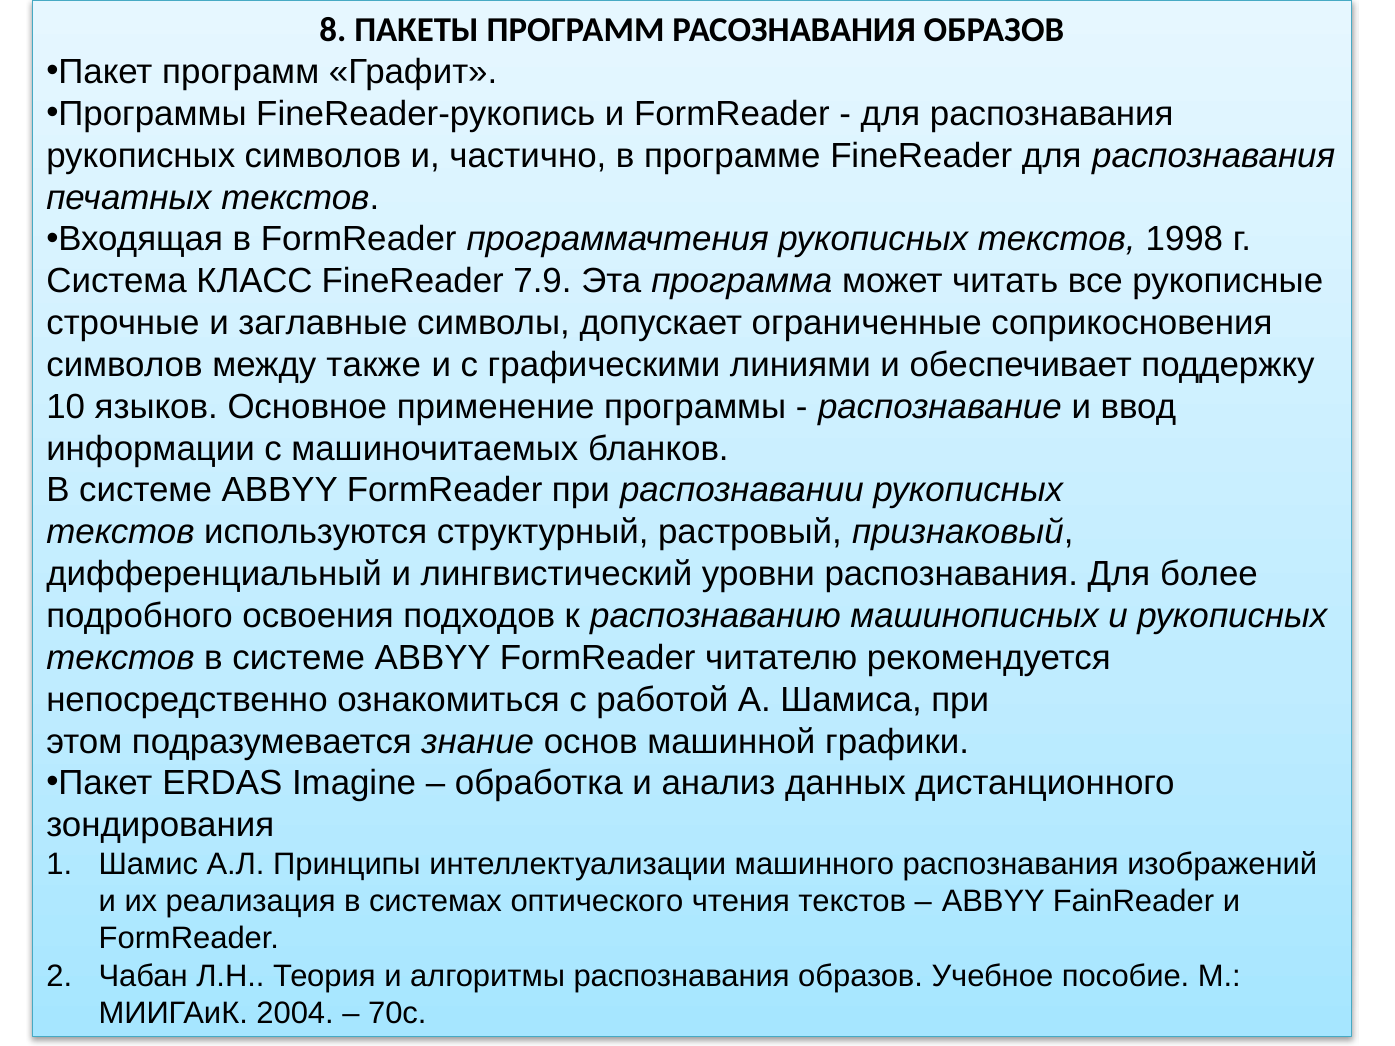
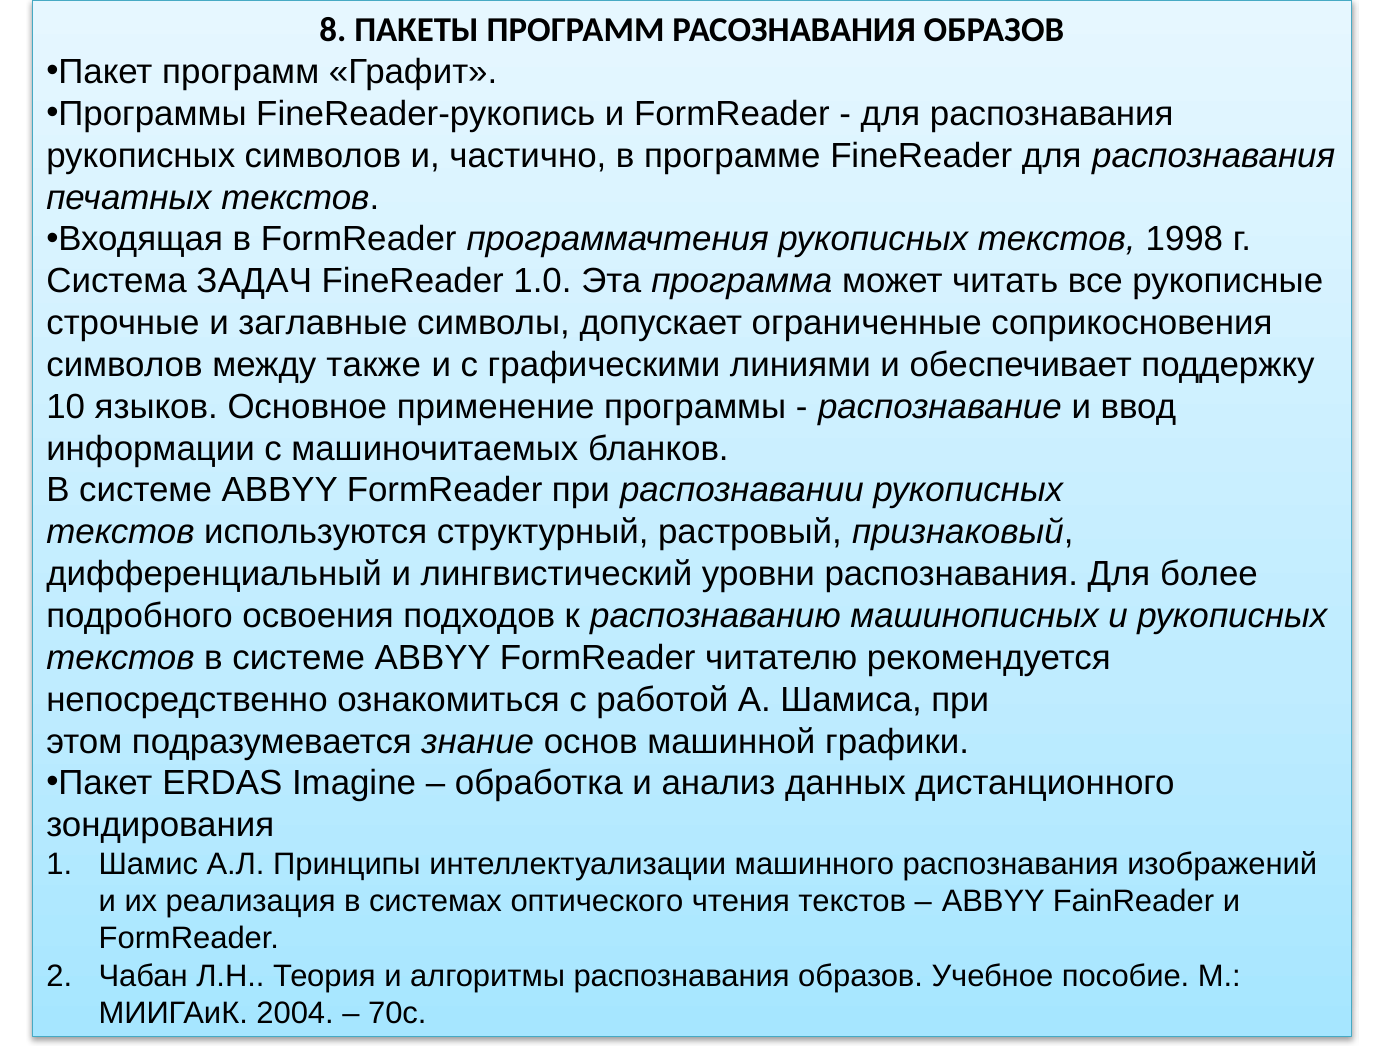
КЛАСС: КЛАСС -> ЗАДАЧ (254, 281)
7.9: 7.9 -> 1.0 (543, 281)
